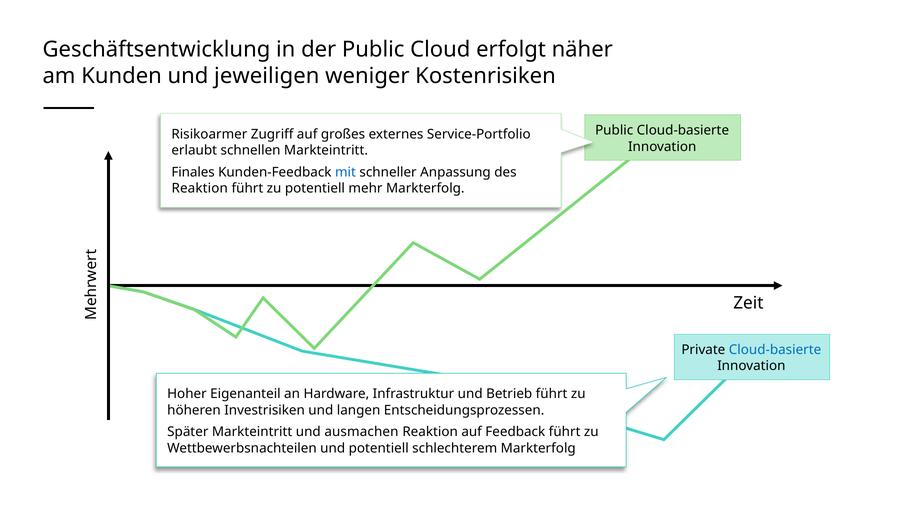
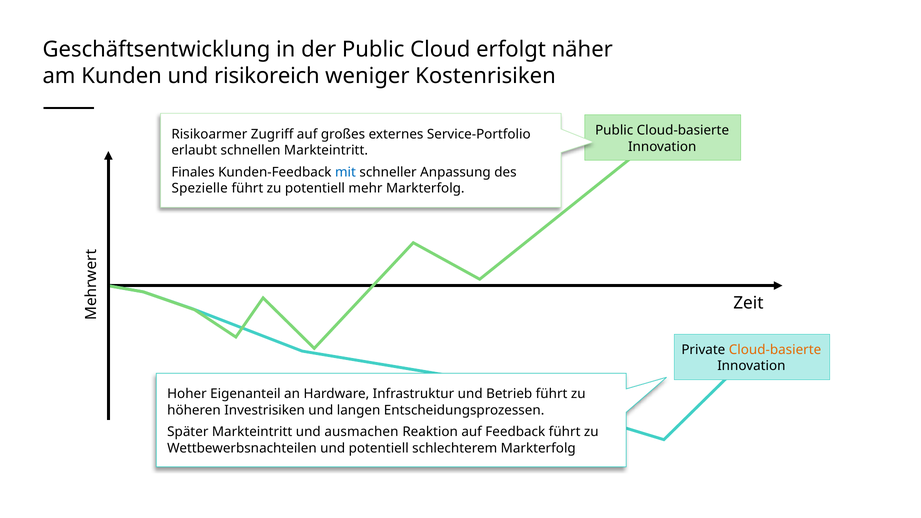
jeweiligen: jeweiligen -> risikoreich (267, 76)
Reaktion: Reaktion -> Spezielle (200, 188)
Cloud-basierte colour: blue -> orange (775, 350)
